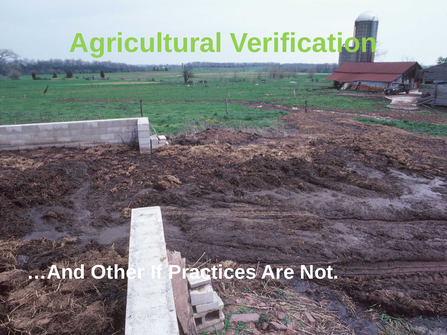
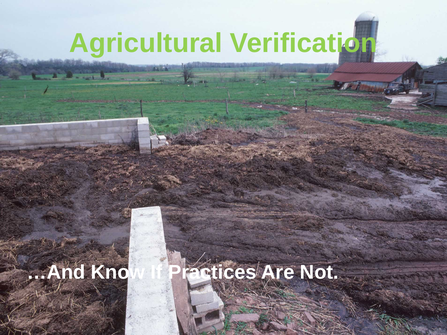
Other: Other -> Know (118, 273)
